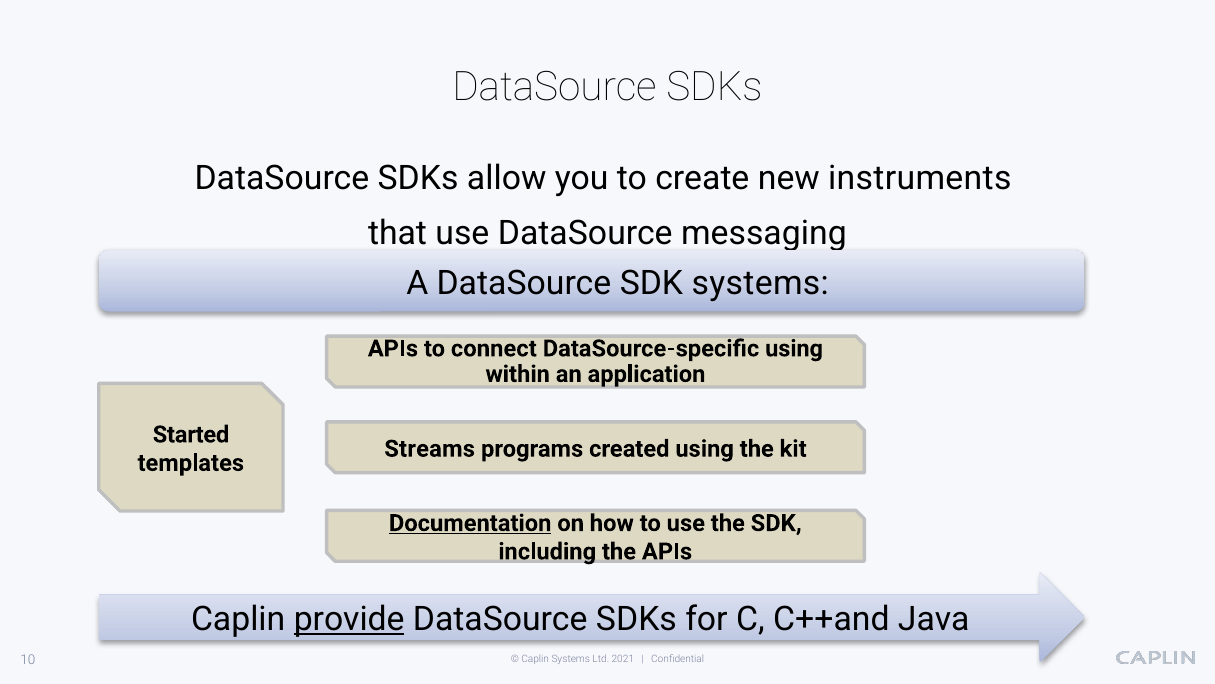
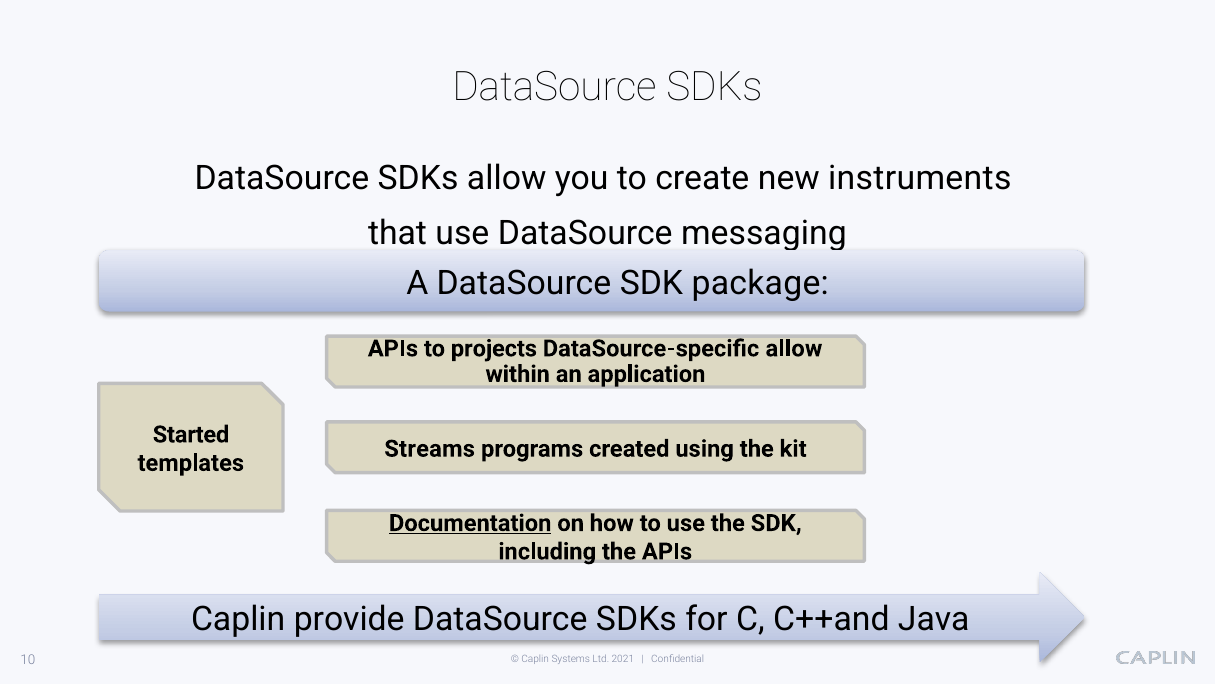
SDK systems: systems -> package (760, 283)
connect: connect -> projects (494, 348)
DataSource-specific using: using -> allow (794, 348)
provide underline: present -> none (349, 619)
